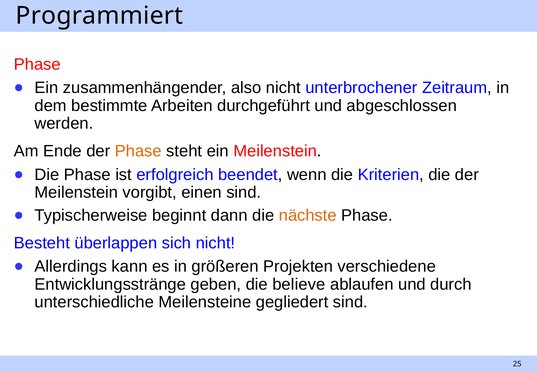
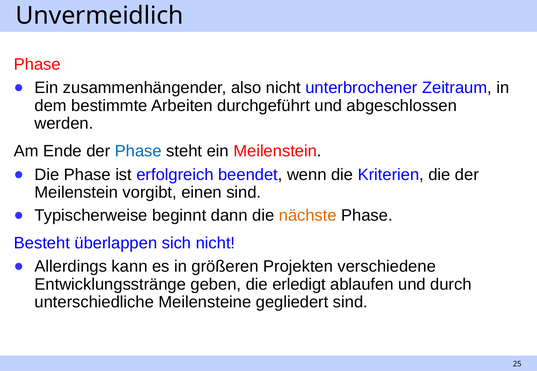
Programmiert: Programmiert -> Unvermeidlich (100, 16)
Phase colour: orange -> blue (138, 151)
believe: believe -> erledigt (299, 285)
